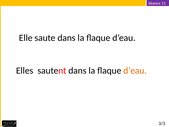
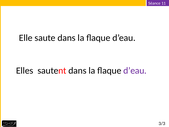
d’eau colour: orange -> purple (135, 70)
